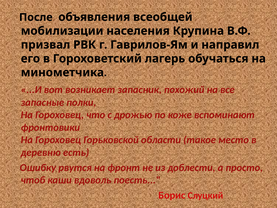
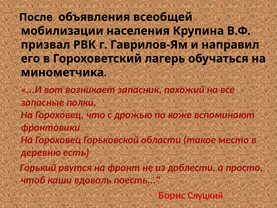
Ошибку: Ошибку -> Горький (38, 167)
